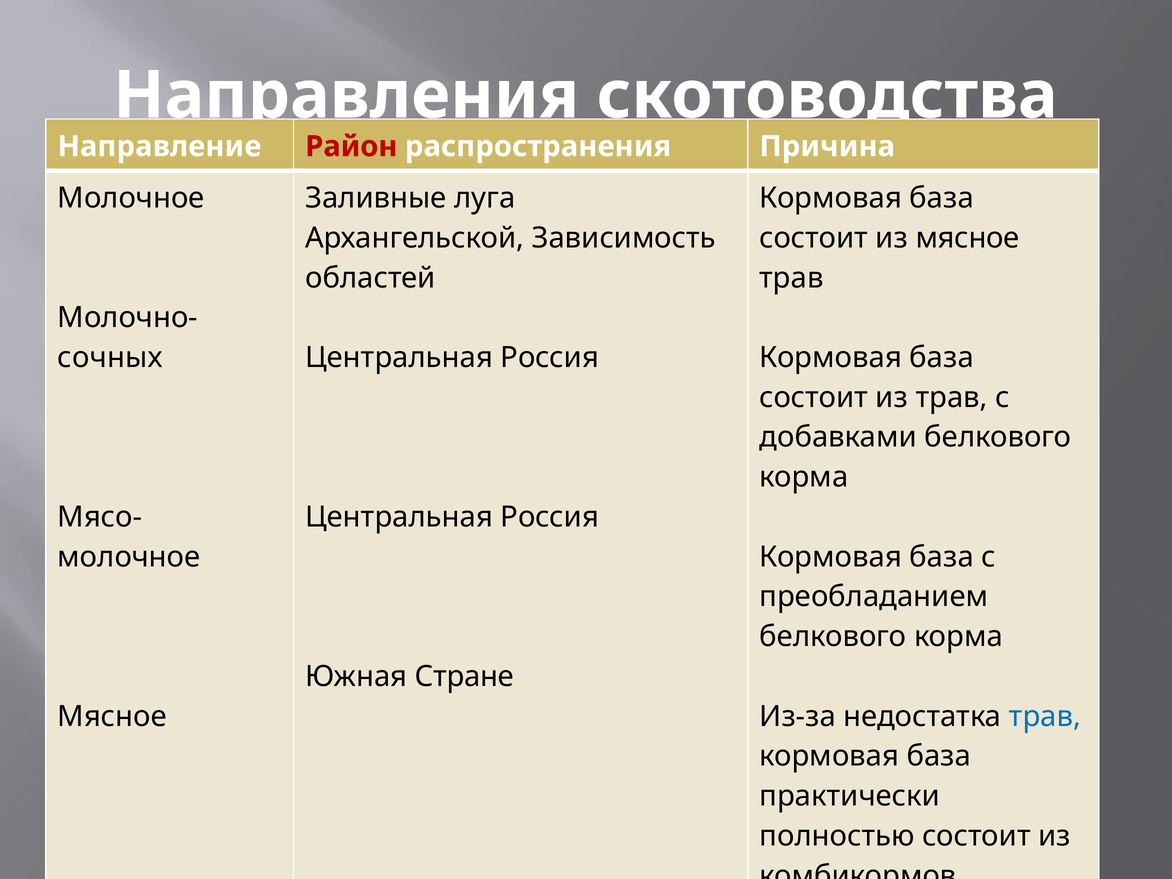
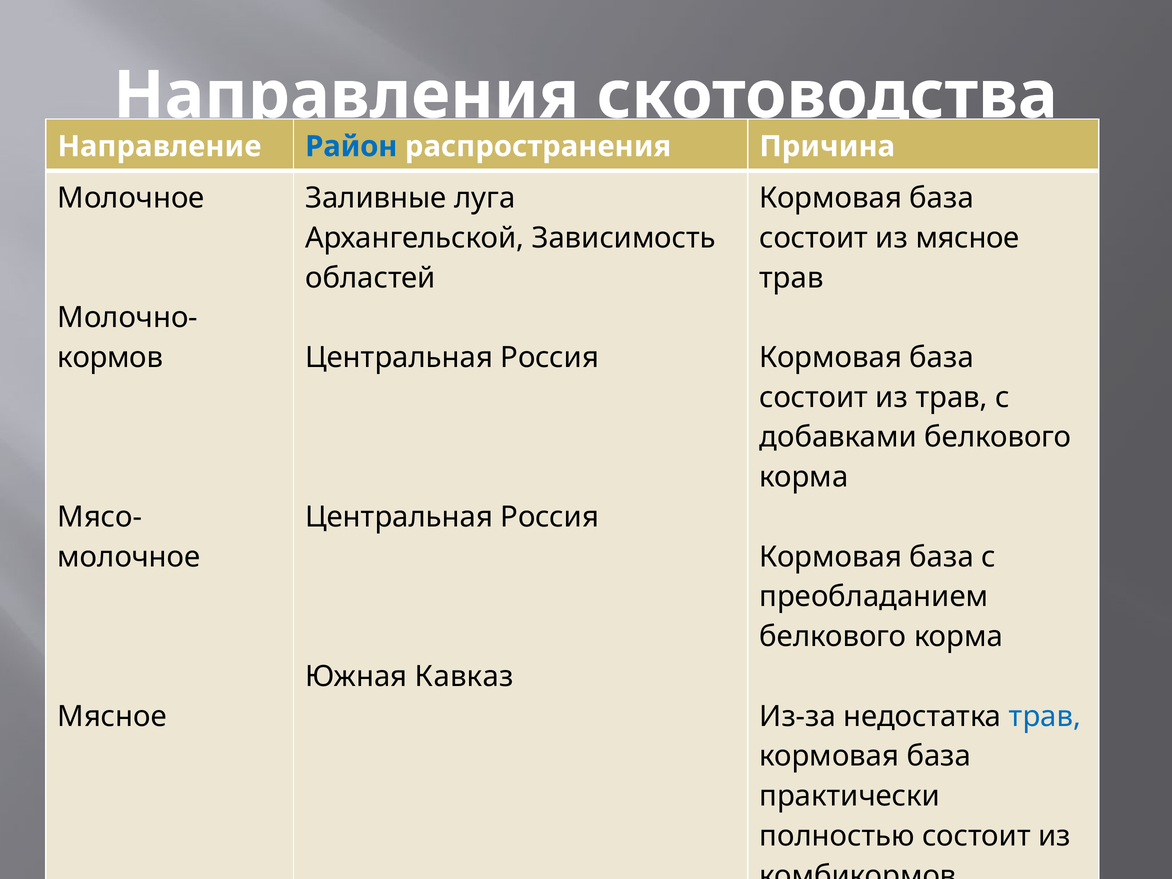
Район colour: red -> blue (351, 146)
сочных: сочных -> кормов (110, 358)
Стране: Стране -> Кавказ (464, 677)
